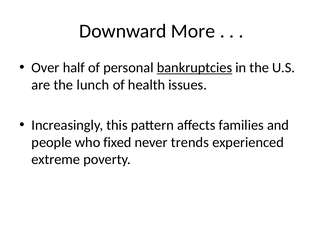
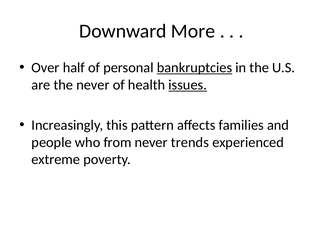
the lunch: lunch -> never (93, 85)
issues underline: none -> present (188, 85)
fixed: fixed -> from (117, 142)
